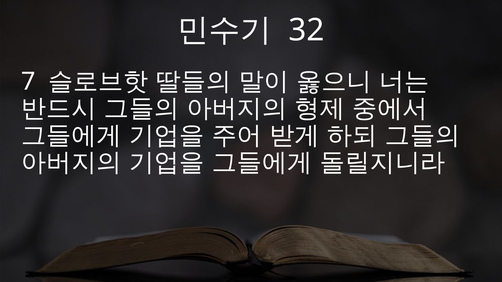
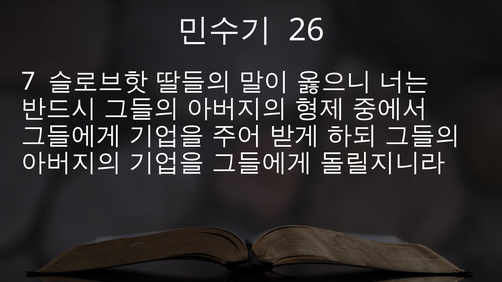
32: 32 -> 26 (307, 30)
